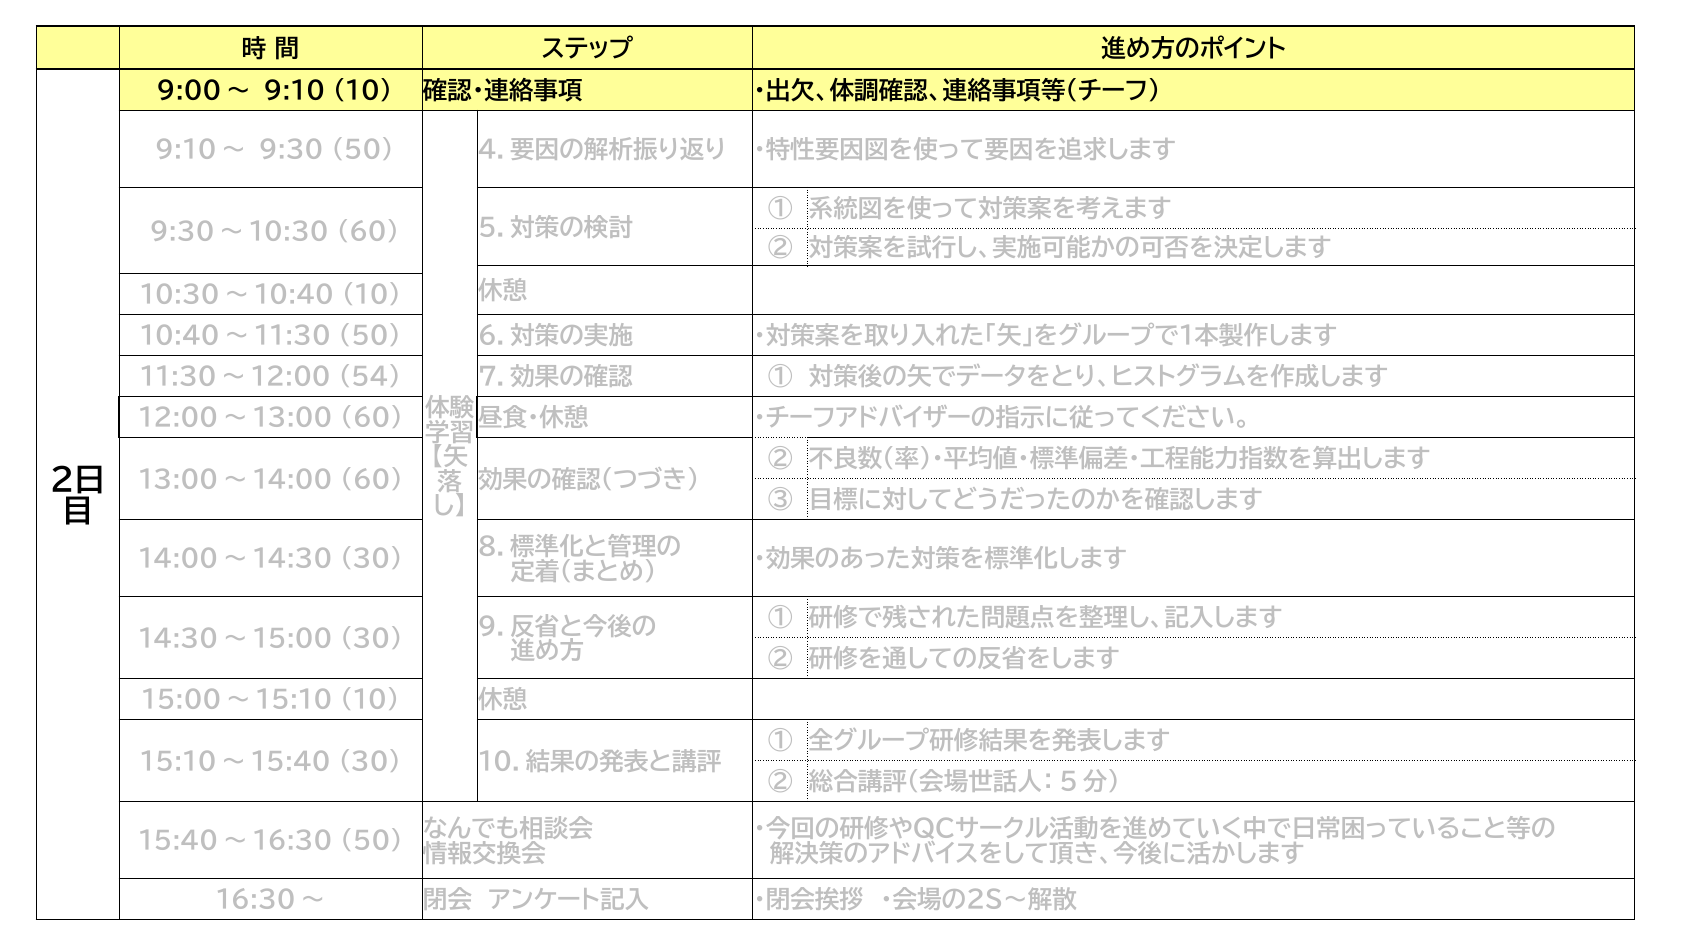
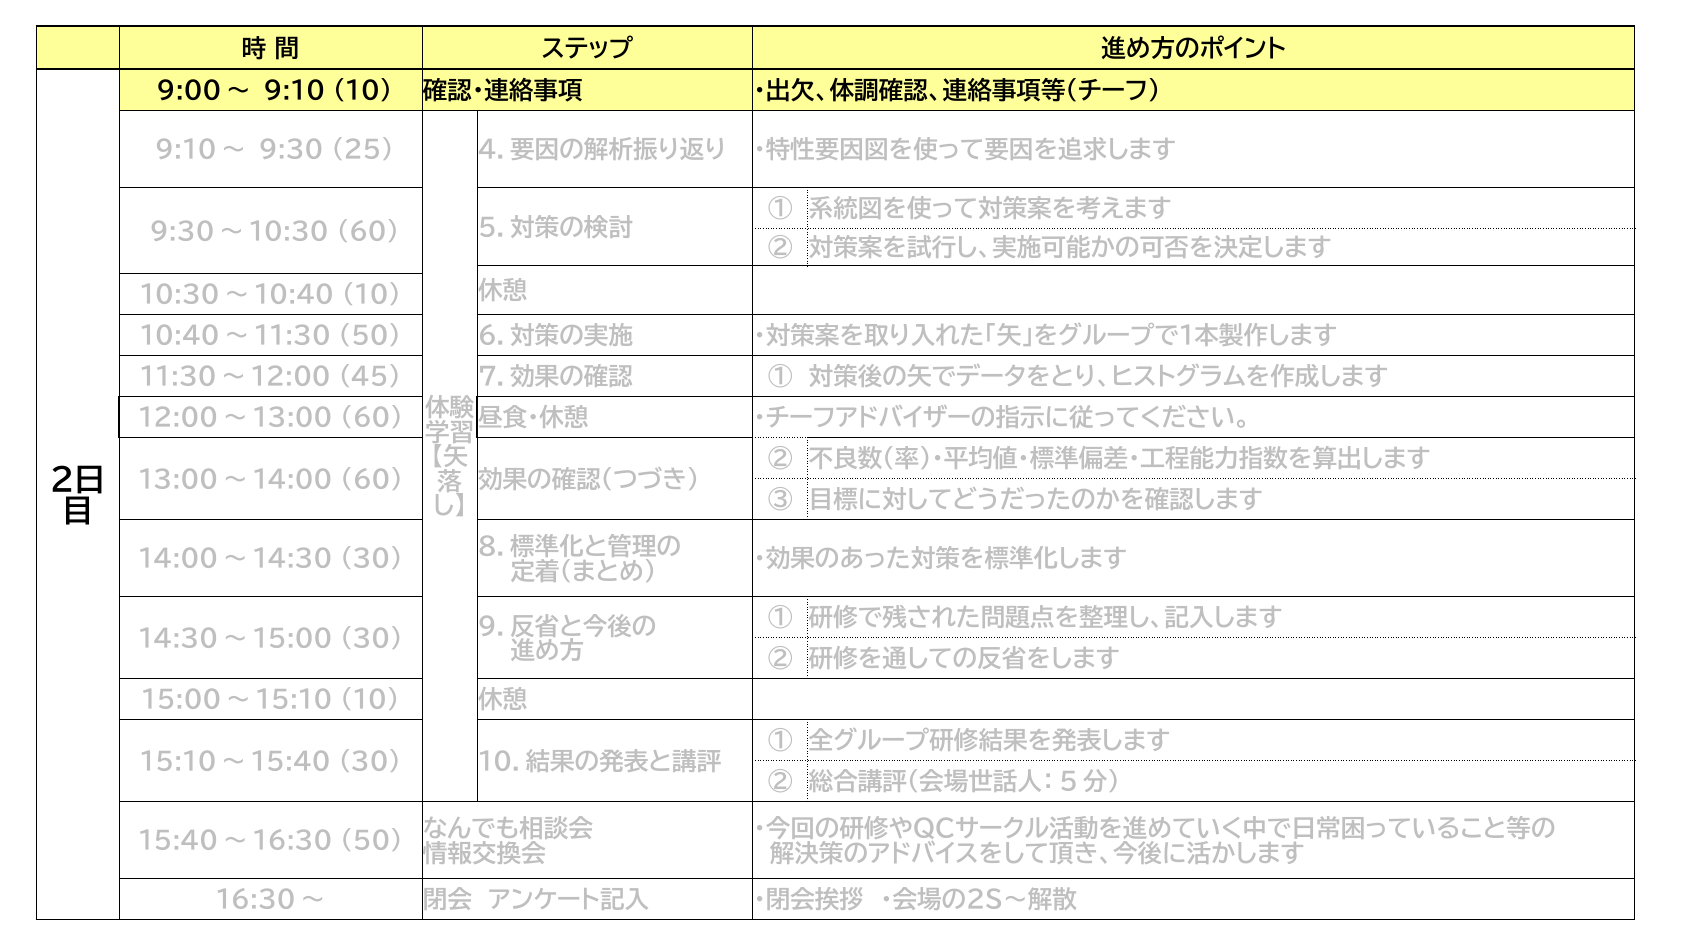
9:30 50: 50 -> 25 (363, 150)
54: 54 -> 45 (370, 378)
